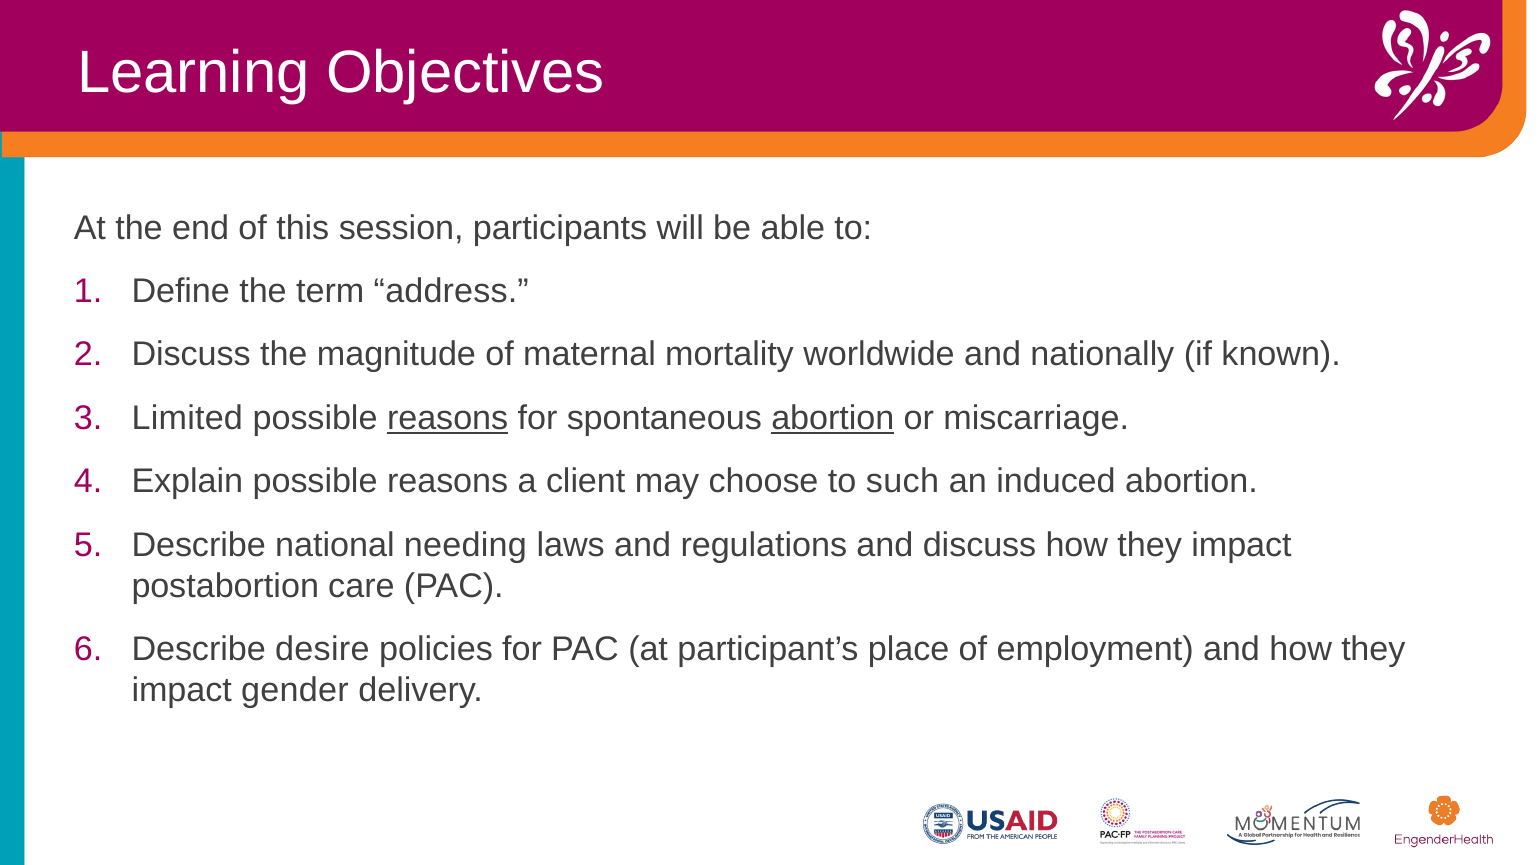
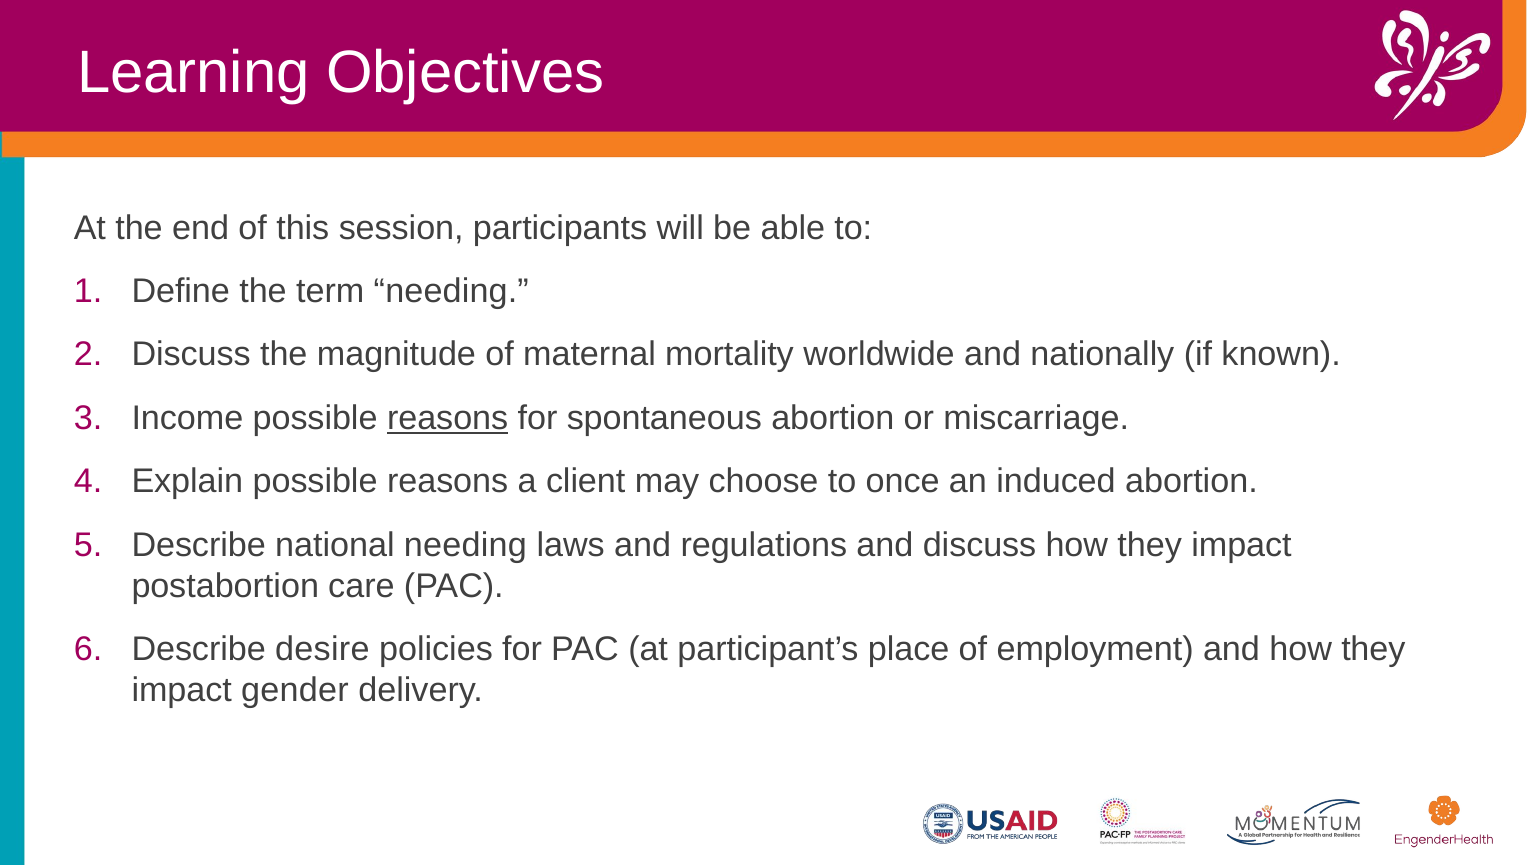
term address: address -> needing (451, 291)
Limited: Limited -> Income (187, 418)
abortion underline: present -> none (833, 418)
such: such -> once (903, 482)
